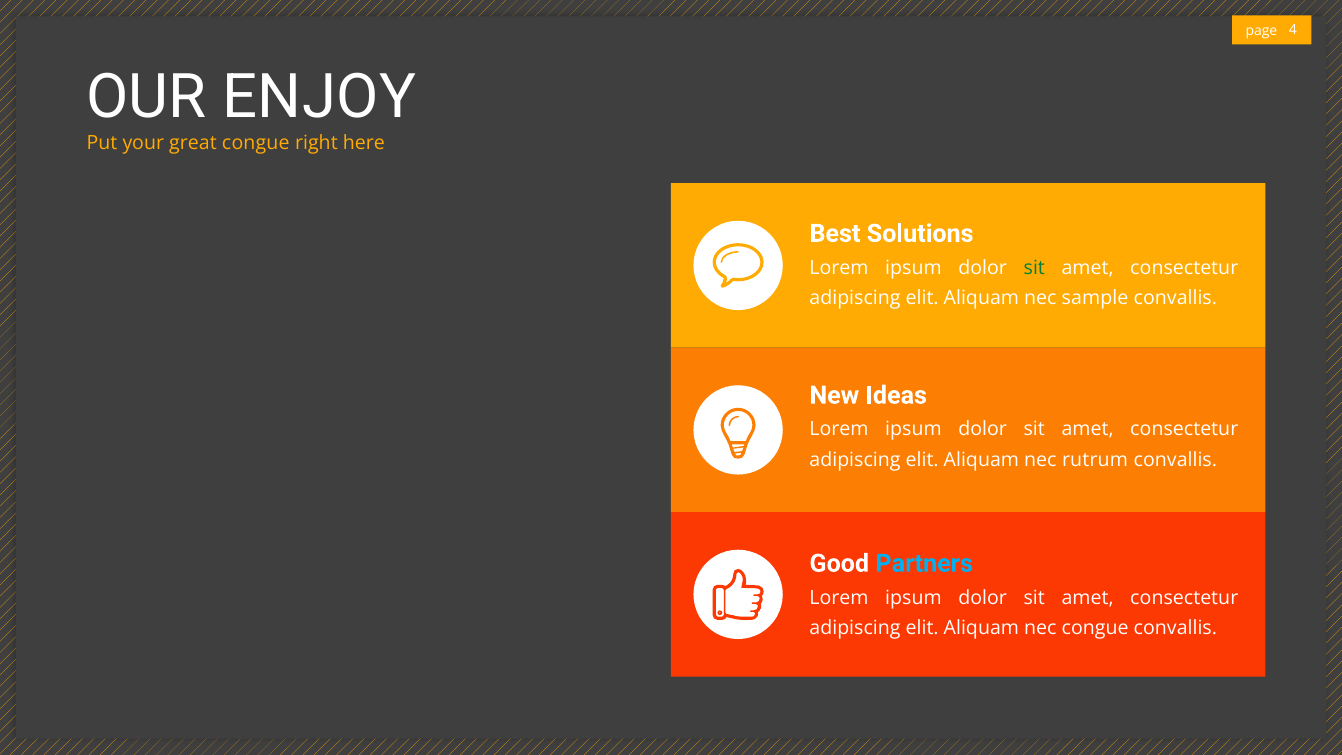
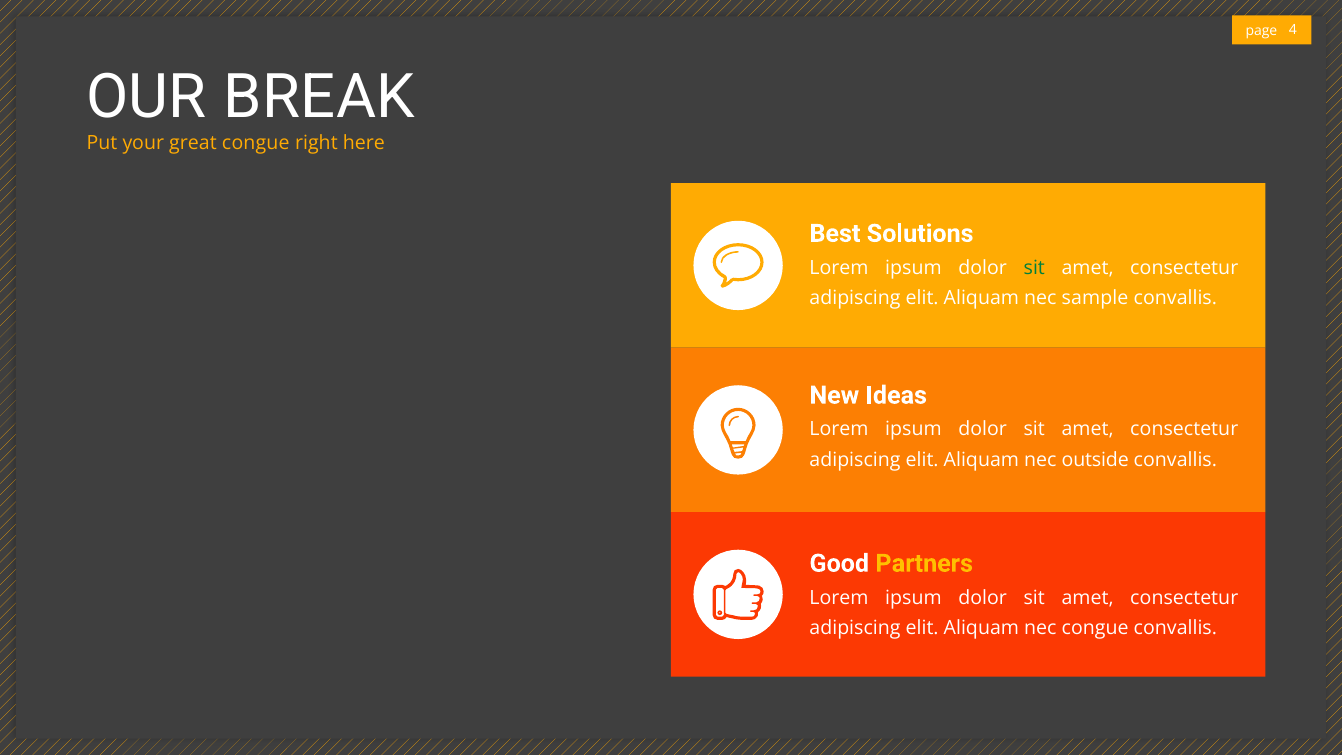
ENJOY: ENJOY -> BREAK (319, 97)
rutrum: rutrum -> outside (1095, 460)
Partners colour: light blue -> yellow (924, 563)
